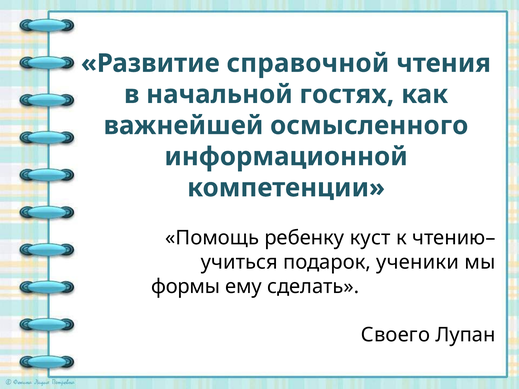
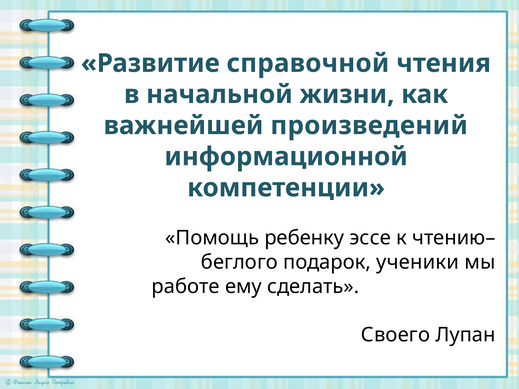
гостях: гостях -> жизни (347, 94)
осмысленного: осмысленного -> произведений (369, 126)
куст: куст -> эссе (370, 238)
учиться: учиться -> беглого (239, 262)
формы: формы -> работе (186, 287)
